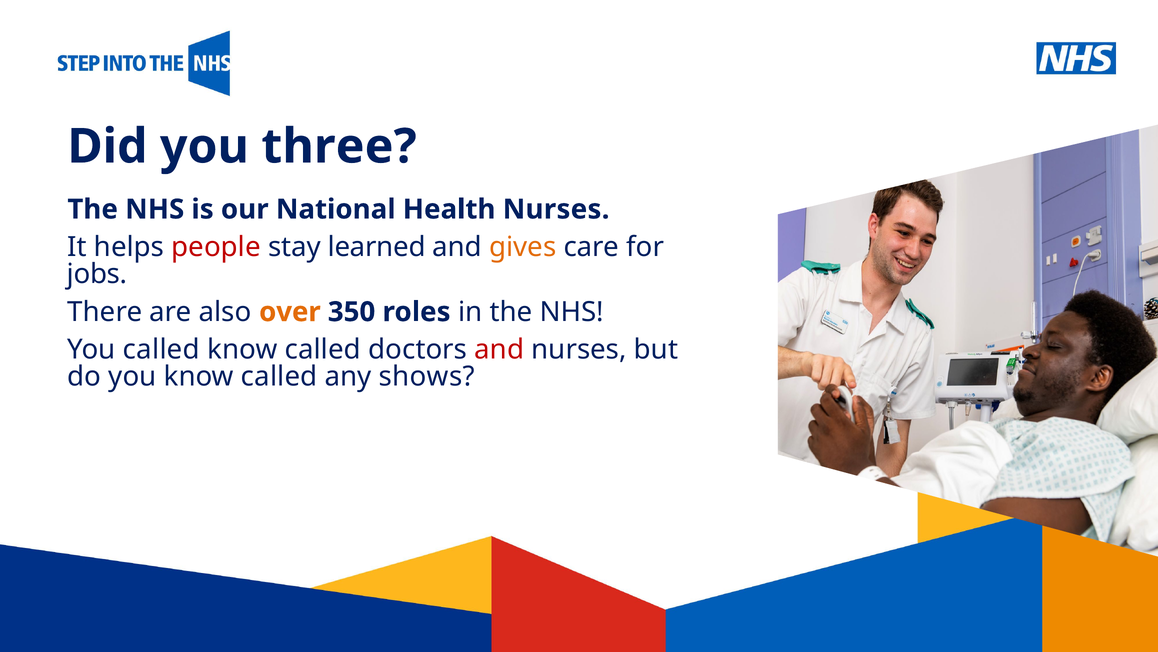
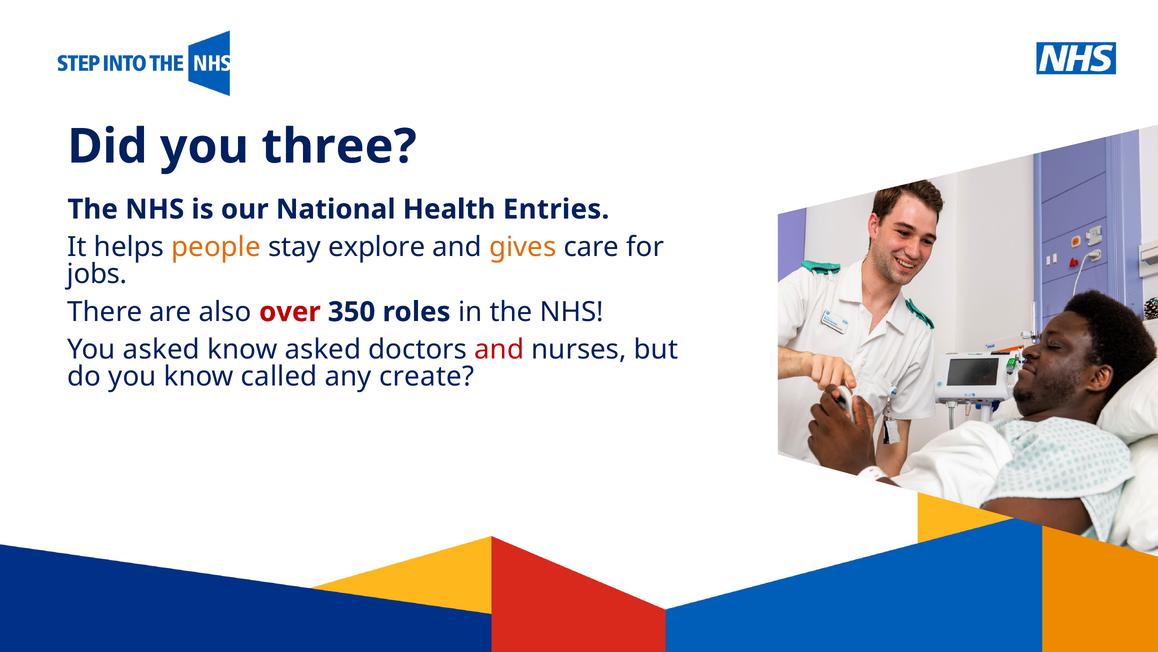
Health Nurses: Nurses -> Entries (556, 209)
people colour: red -> orange (216, 247)
learned: learned -> explore (377, 247)
over colour: orange -> red (290, 312)
You called: called -> asked (161, 349)
called: called -> asked (323, 349)
shows: shows -> create (427, 376)
